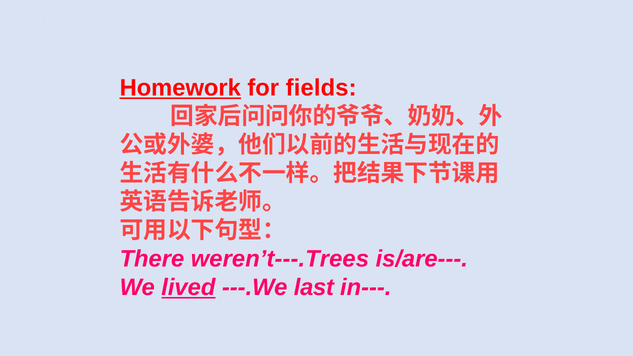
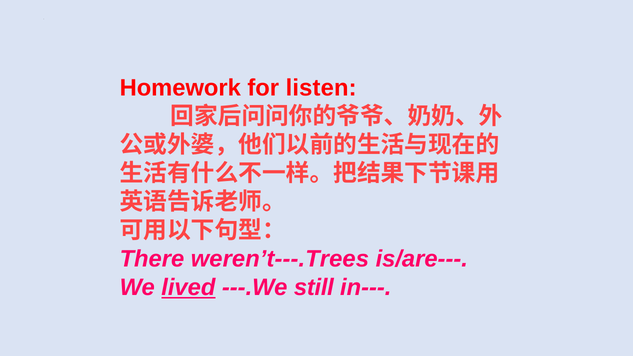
Homework underline: present -> none (180, 88)
fields: fields -> listen (321, 88)
last: last -> still (314, 287)
